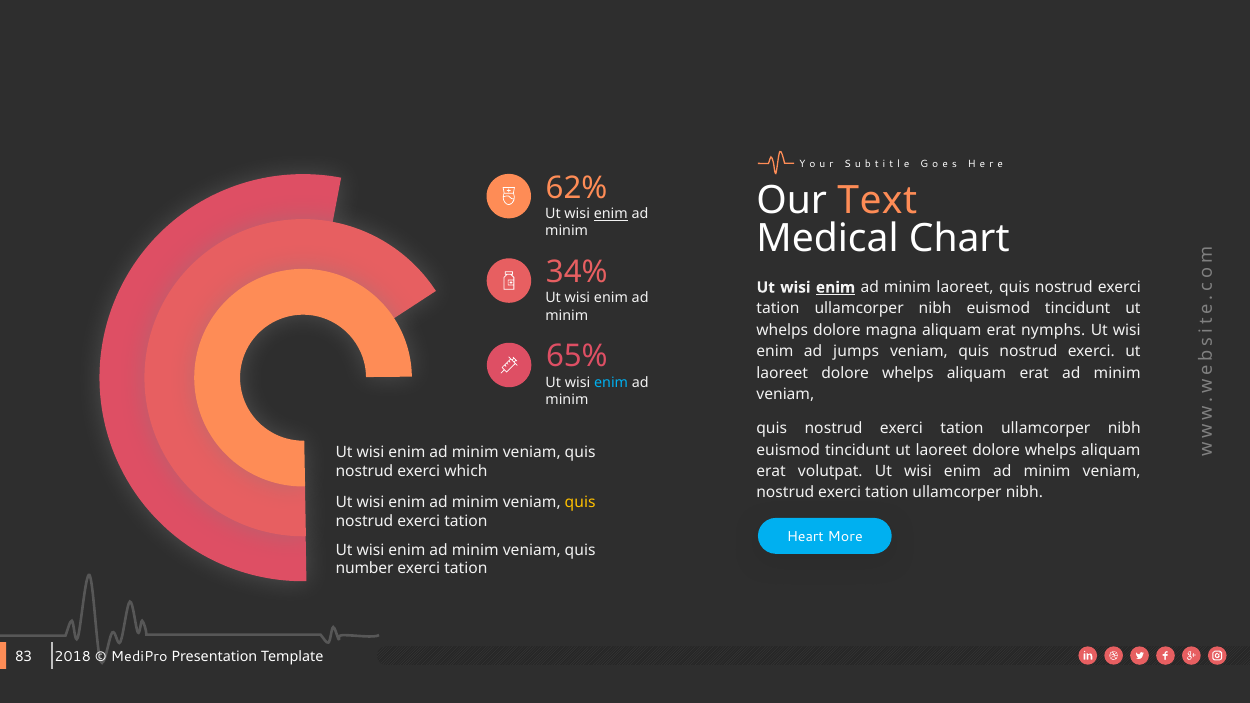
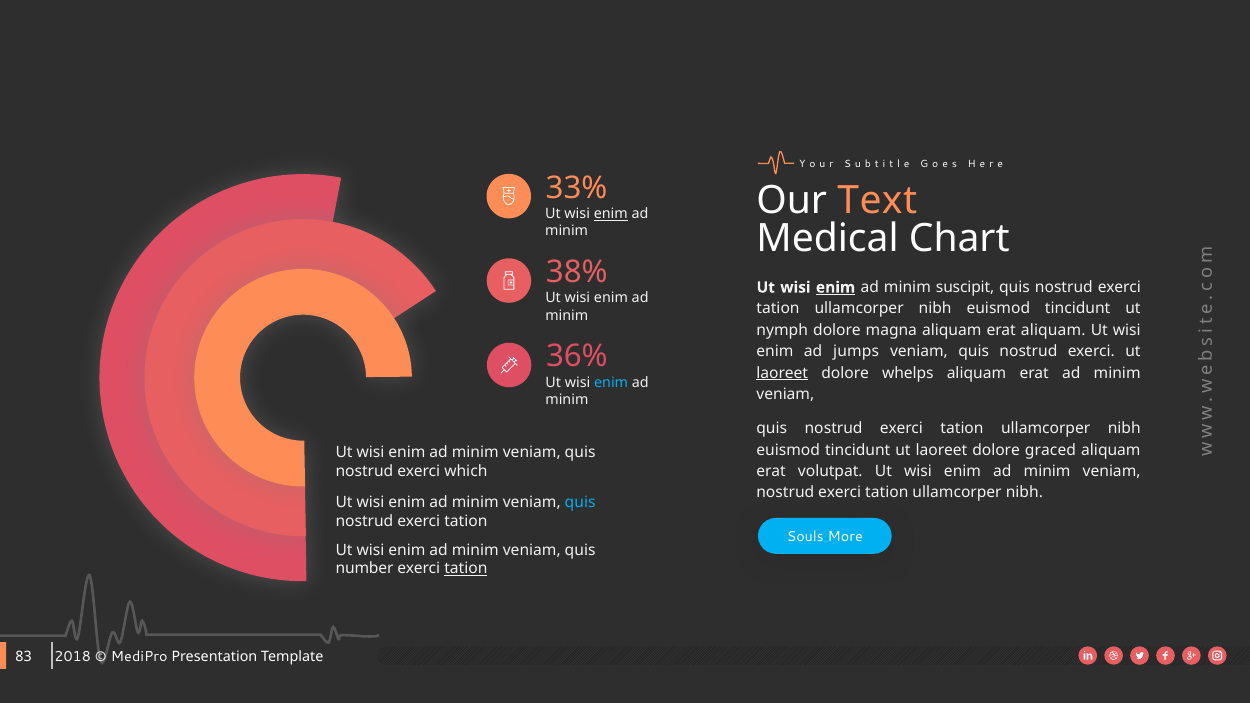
62%: 62% -> 33% (577, 188)
34%: 34% -> 38% (577, 272)
minim laoreet: laoreet -> suscipit (965, 287)
whelps: whelps -> nymph (782, 330)
erat nymphs: nymphs -> aliquam (1053, 330)
65%: 65% -> 36% (577, 357)
laoreet underline: none -> present (782, 373)
whelps: whelps -> graced (1050, 450)
quis colour: yellow -> light blue (580, 502)
Heart: Heart -> Souls (805, 537)
tation underline: none -> present (466, 569)
